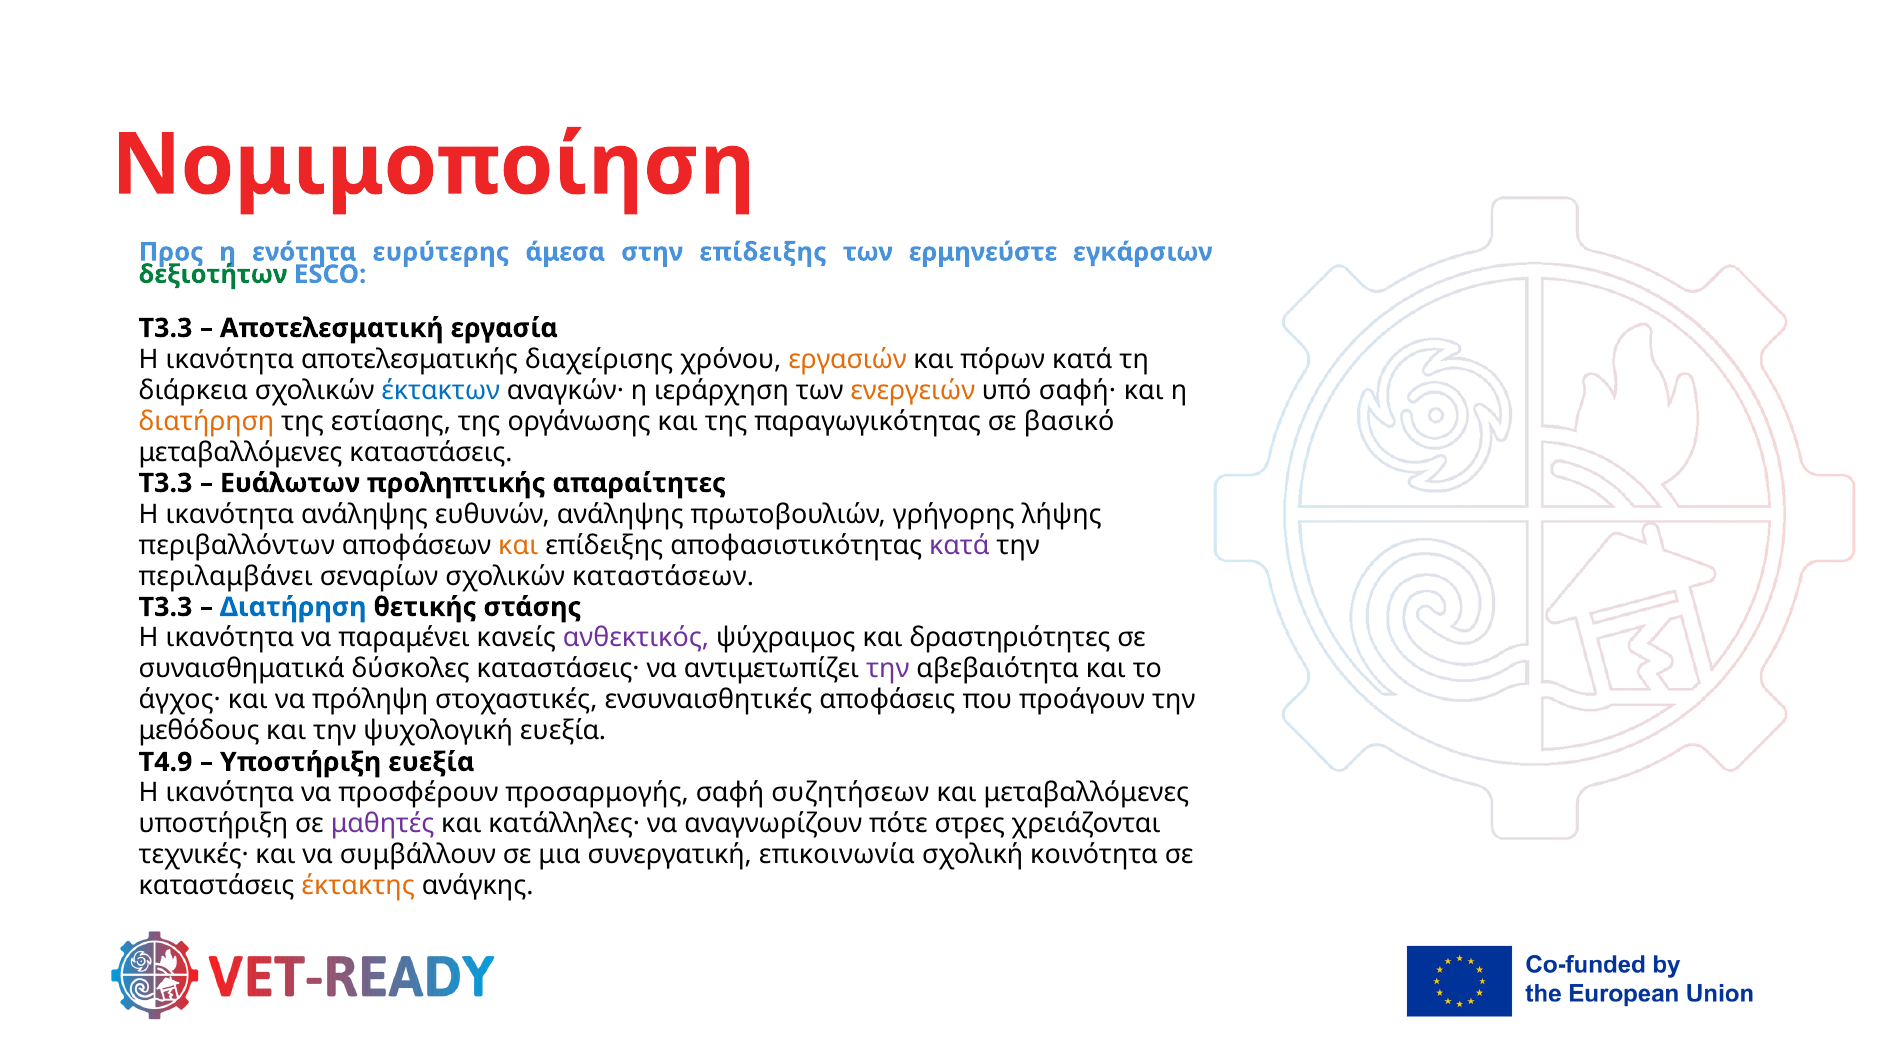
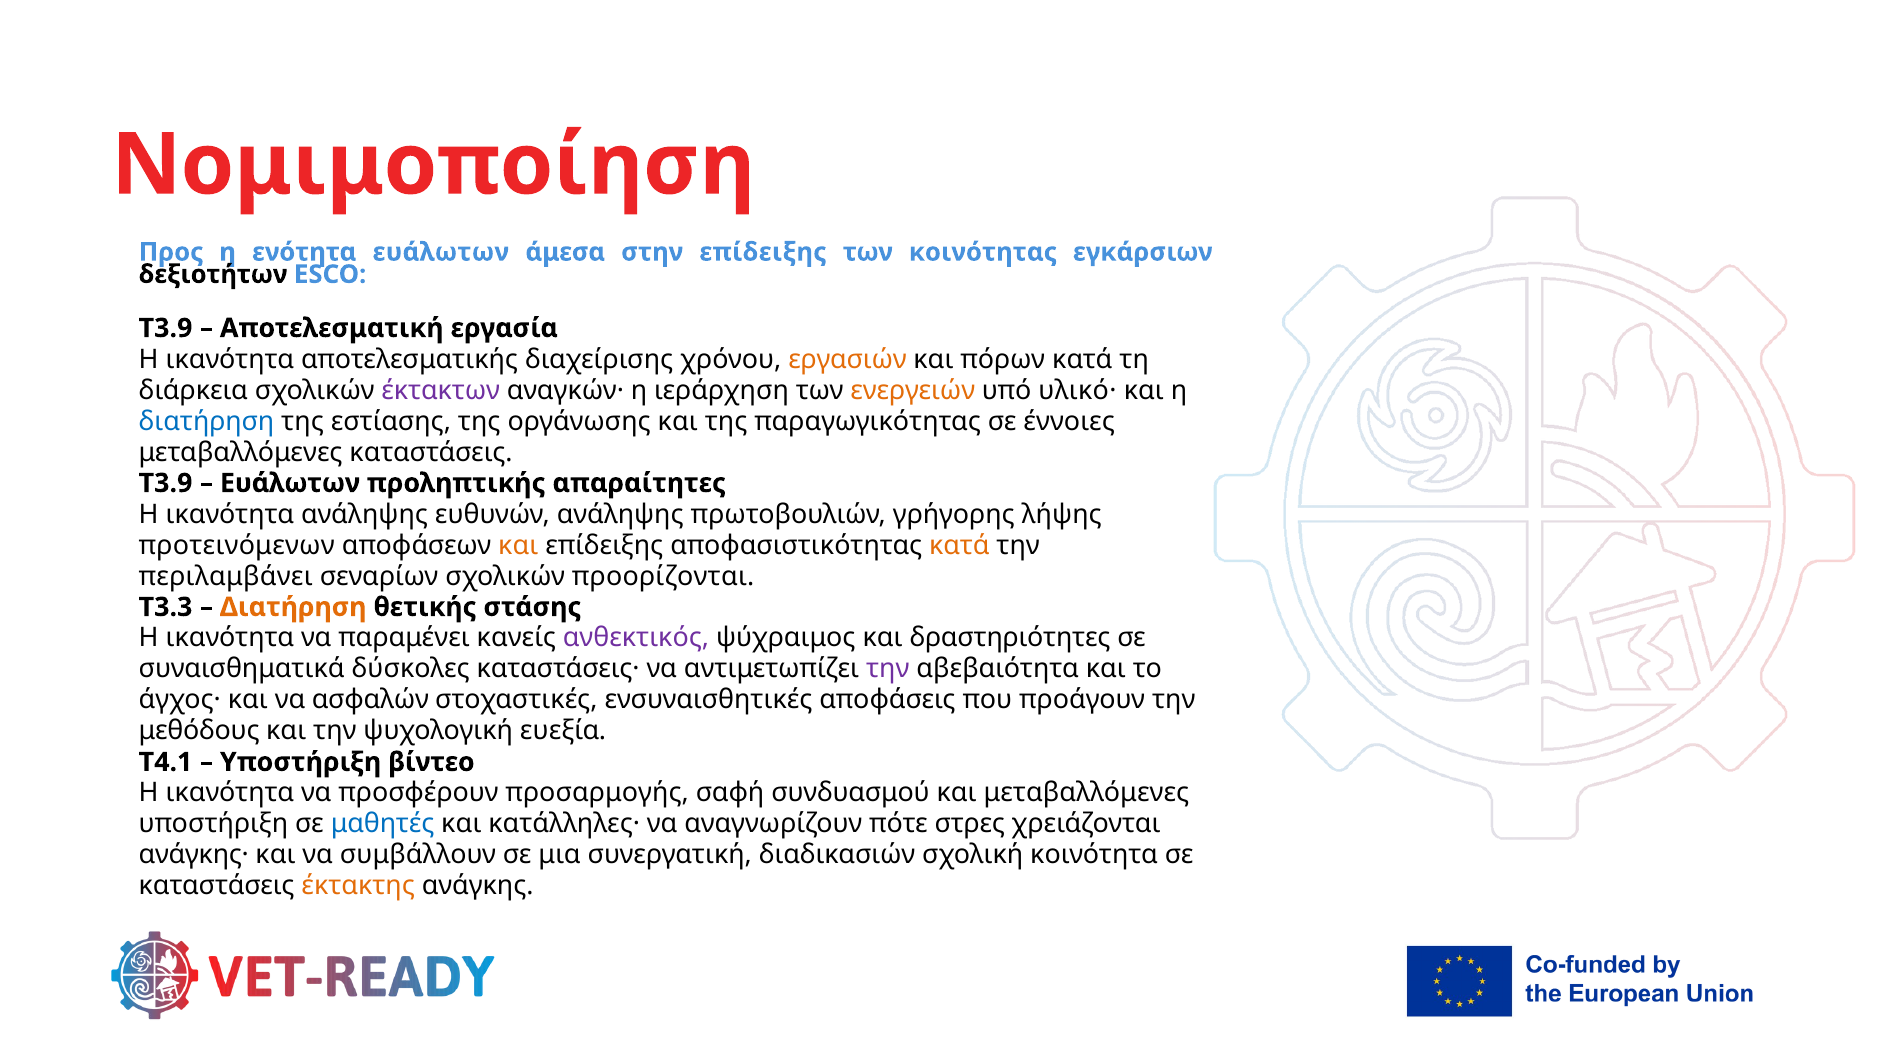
ενότητα ευρύτερης: ευρύτερης -> ευάλωτων (441, 252)
ερμηνεύστε: ερμηνεύστε -> κοινότητας (983, 252)
δεξιοτήτων colour: green -> black (213, 274)
T3.3: T3.3 -> T3.9 (166, 328)
έκτακτων colour: blue -> purple (441, 390)
σαφή·: σαφή· -> υλικό· (1077, 390)
διατήρηση colour: orange -> blue (207, 421)
βασικό: βασικό -> έννοιες (1069, 421)
T3.3: T3.3 -> T3.9 (166, 483)
περιβαλλόντων: περιβαλλόντων -> προτεινόμενων (237, 545)
κατά colour: purple -> orange (959, 545)
καταστάσεων: καταστάσεων -> προορίζονται (663, 576)
Διατήρηση colour: blue -> orange (293, 607)
πρόληψη: πρόληψη -> ασφαλών (370, 700)
T4.9: T4.9 -> T4.1 (166, 762)
Υποστήριξη ευεξία: ευεξία -> βίντεο (431, 762)
συζητήσεων: συζητήσεων -> συνδυασμού (851, 793)
μαθητές colour: purple -> blue (383, 824)
τεχνικές·: τεχνικές· -> ανάγκης· (194, 855)
επικοινωνία: επικοινωνία -> διαδικασιών (837, 855)
